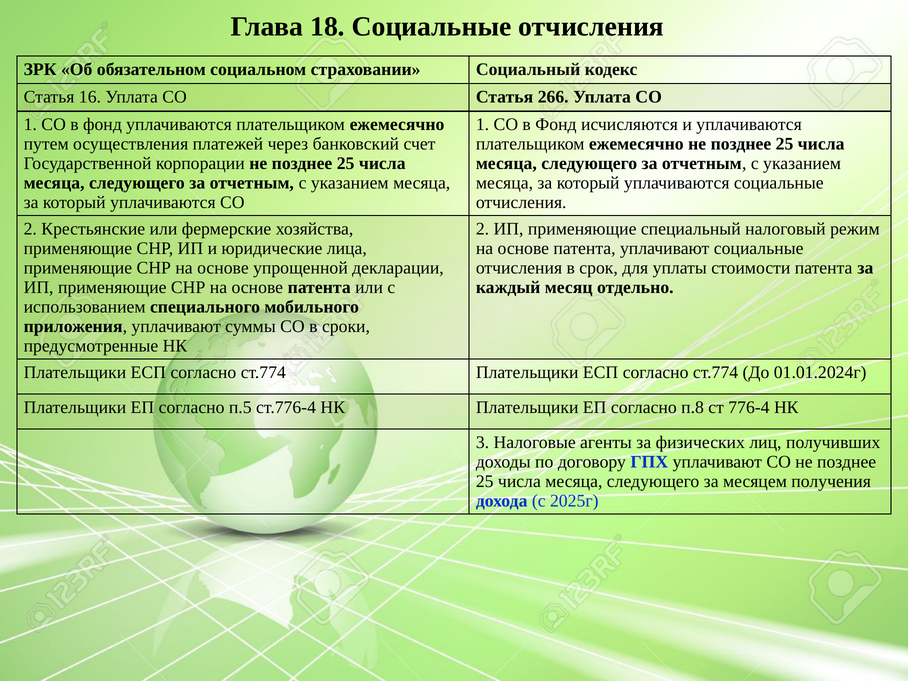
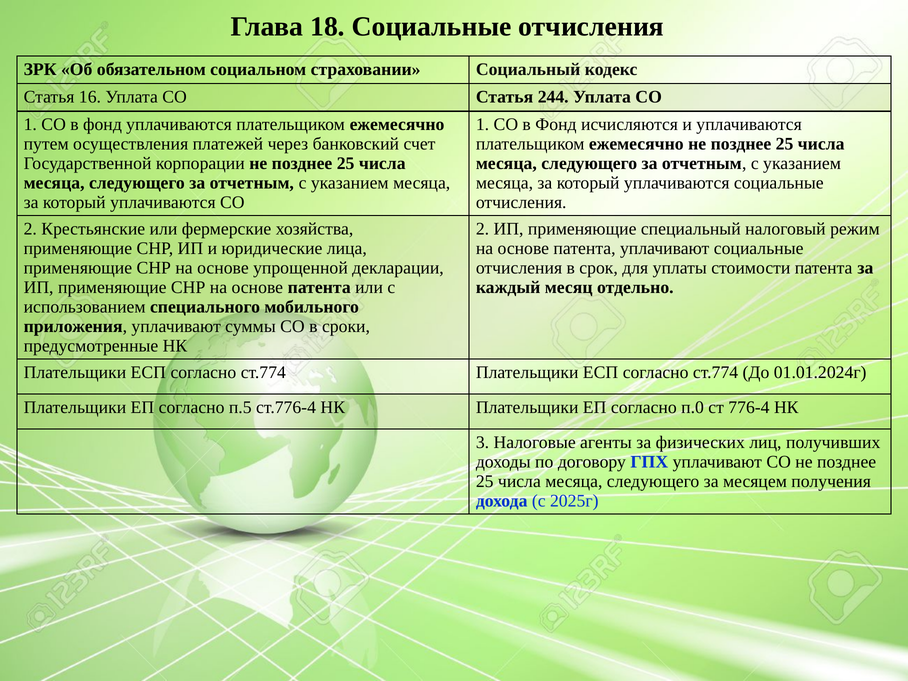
266: 266 -> 244 (553, 97)
п.8: п.8 -> п.0 (693, 407)
